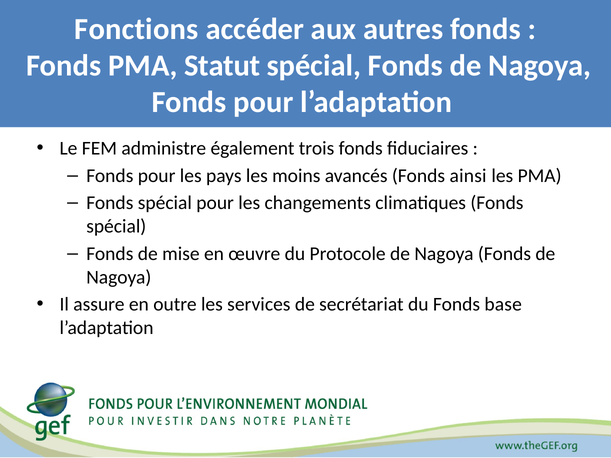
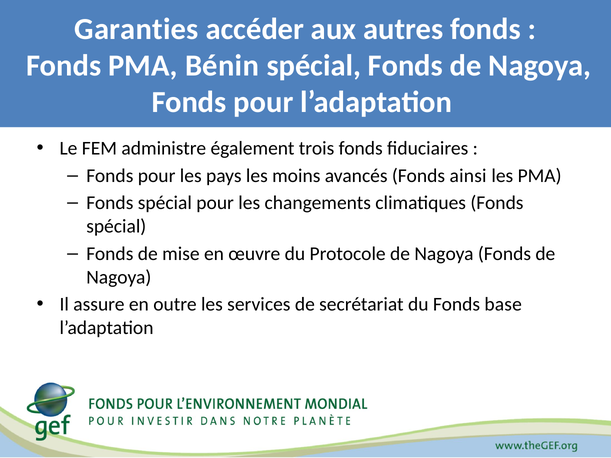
Fonctions: Fonctions -> Garanties (136, 29)
Statut: Statut -> Bénin (222, 66)
